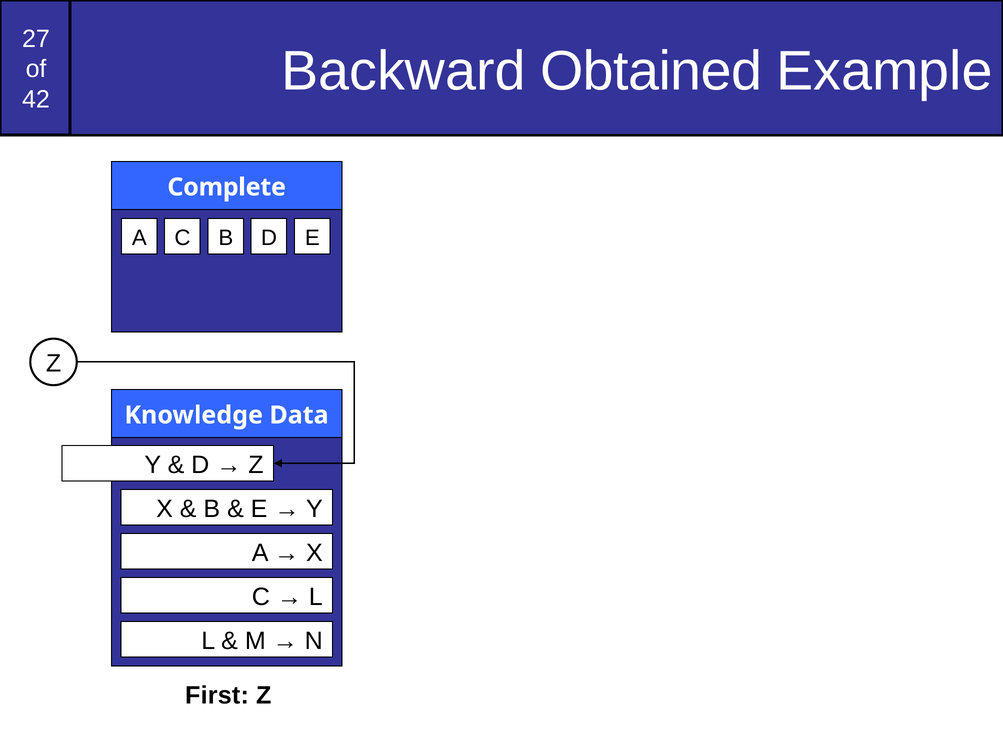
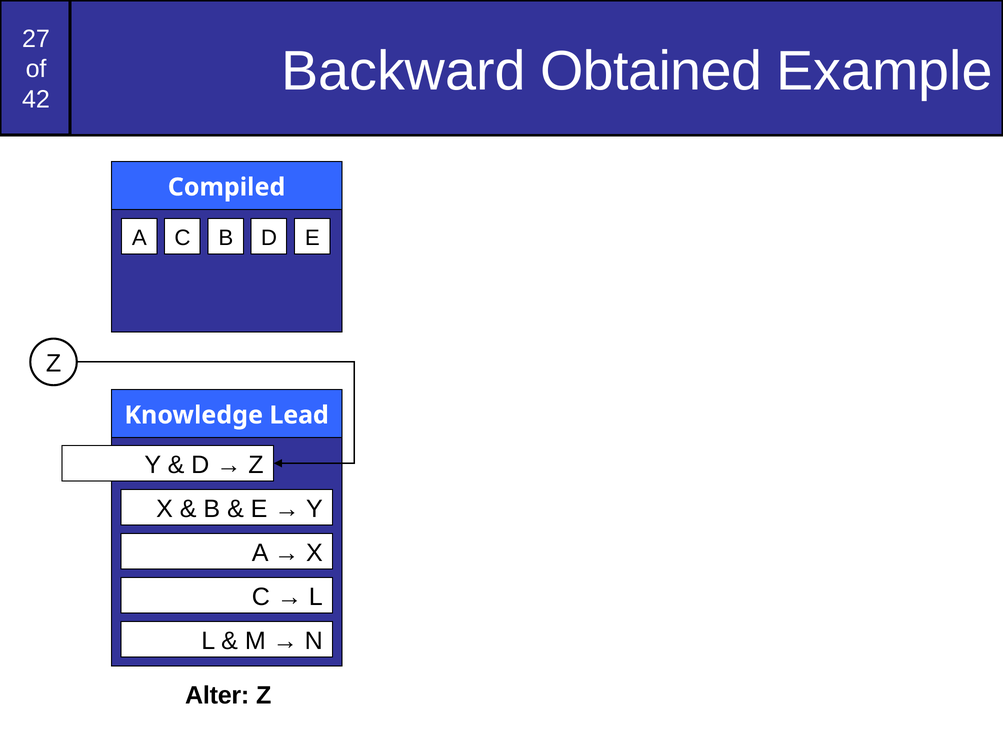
Complete: Complete -> Compiled (227, 187)
Data: Data -> Lead (299, 415)
First: First -> Alter (217, 695)
